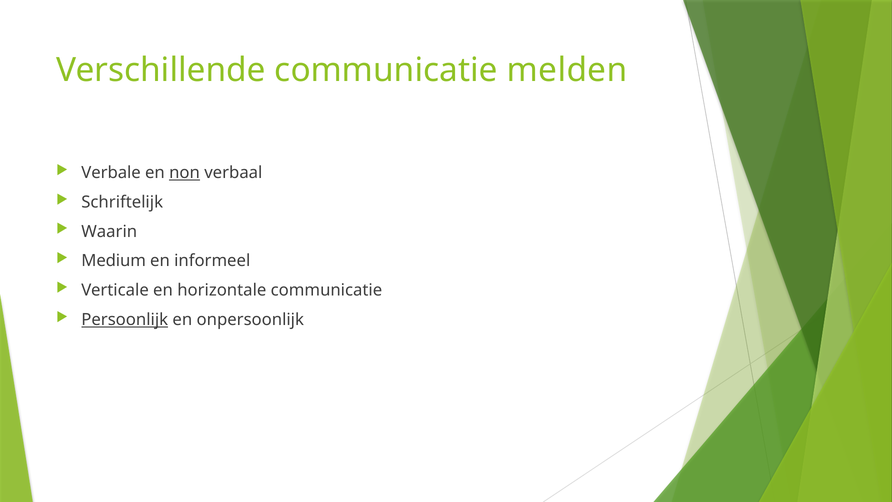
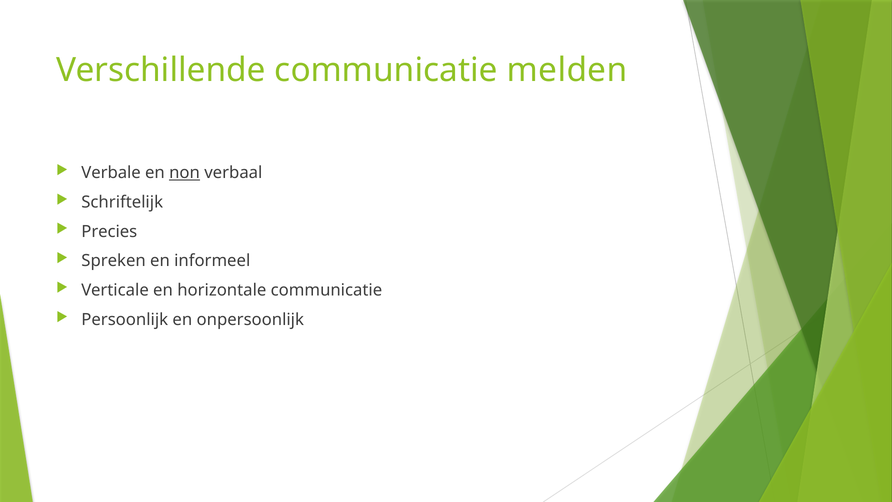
Waarin: Waarin -> Precies (109, 231)
Medium: Medium -> Spreken (114, 261)
Persoonlijk underline: present -> none (125, 319)
